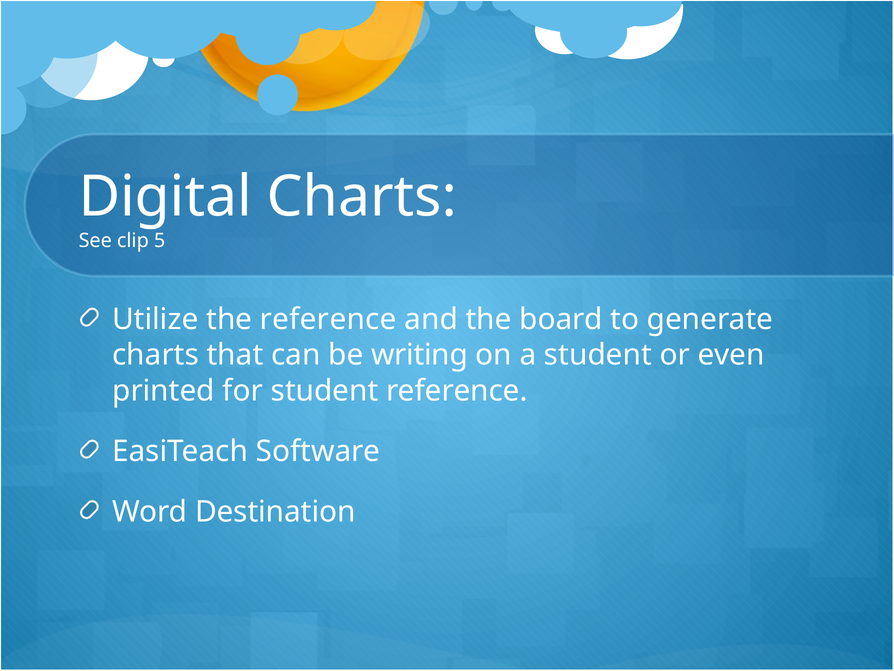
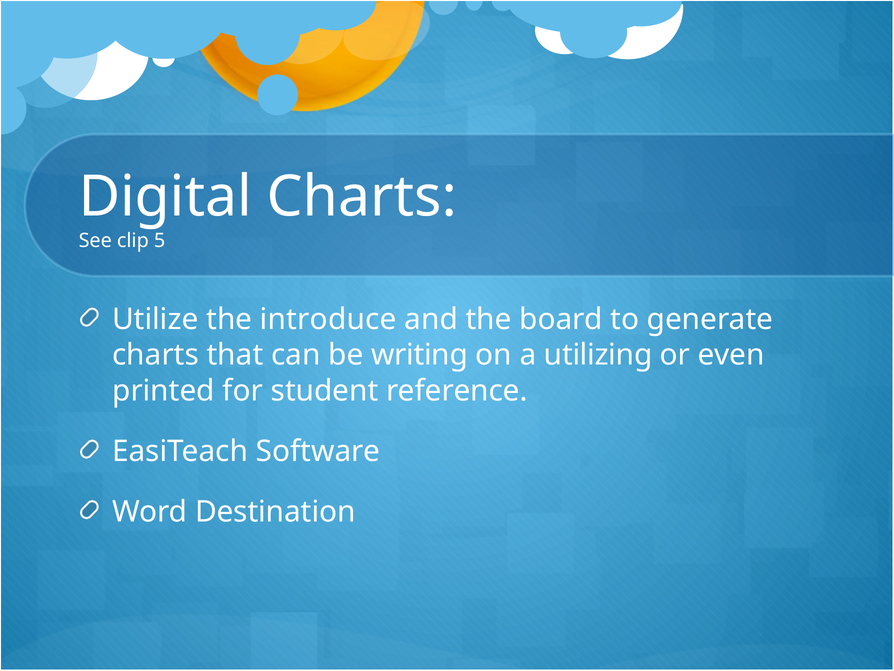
the reference: reference -> introduce (328, 319)
a student: student -> utilizing (598, 355)
